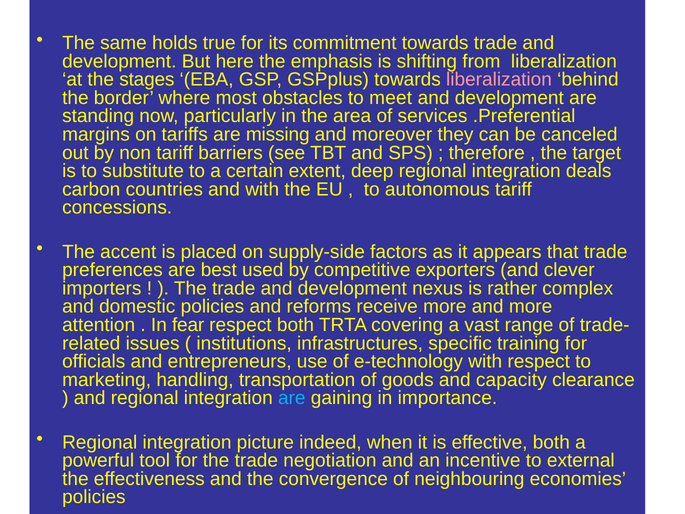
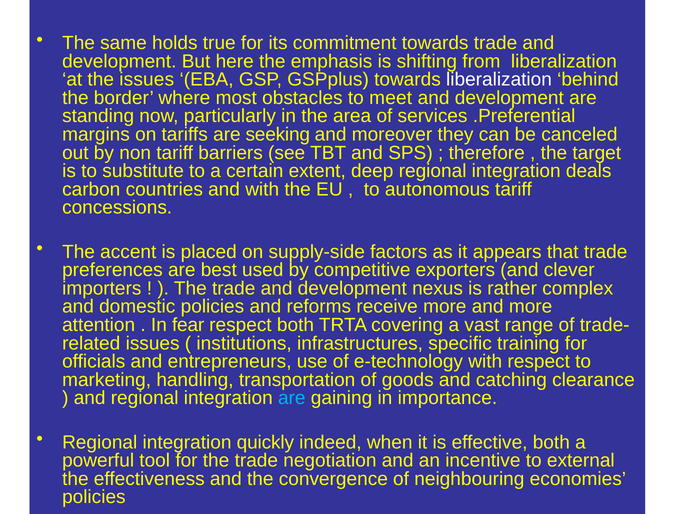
the stages: stages -> issues (147, 80)
liberalization colour: pink -> white (499, 80)
missing: missing -> seeking (278, 134)
capacity: capacity -> catching (511, 380)
picture: picture -> quickly (265, 442)
